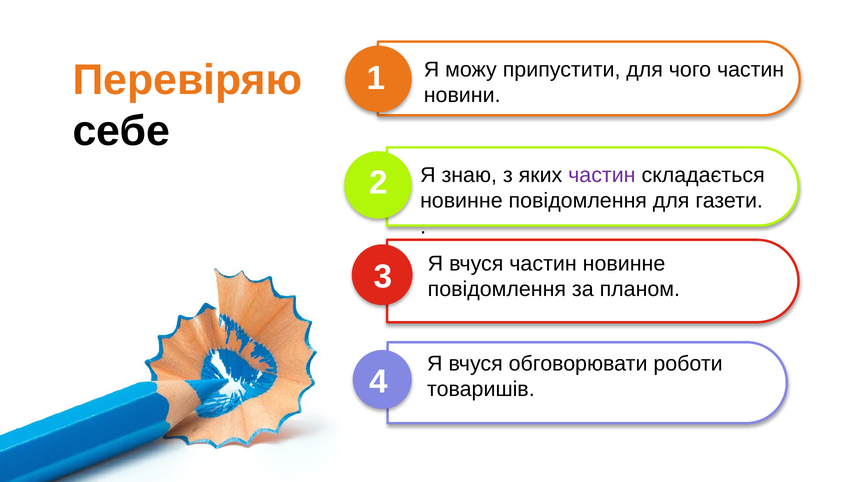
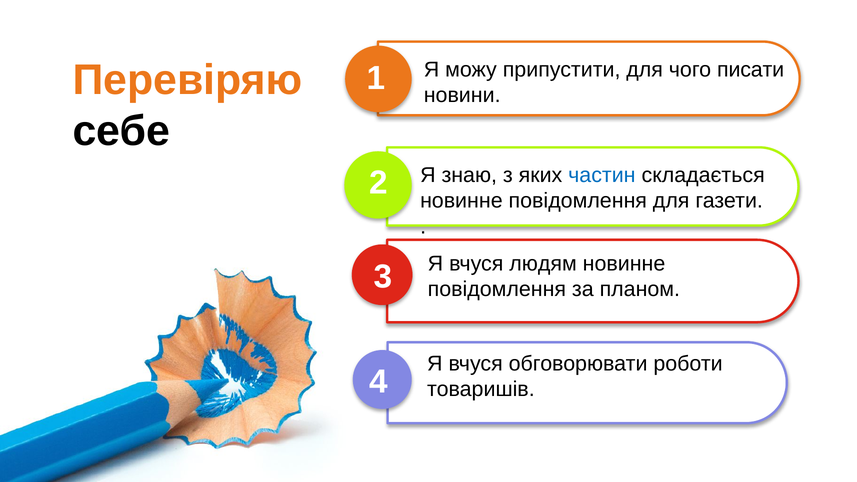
чого частин: частин -> писати (751, 70)
частин colour: purple -> blue (602, 175)
вчуся частин: частин -> людям (543, 264)
